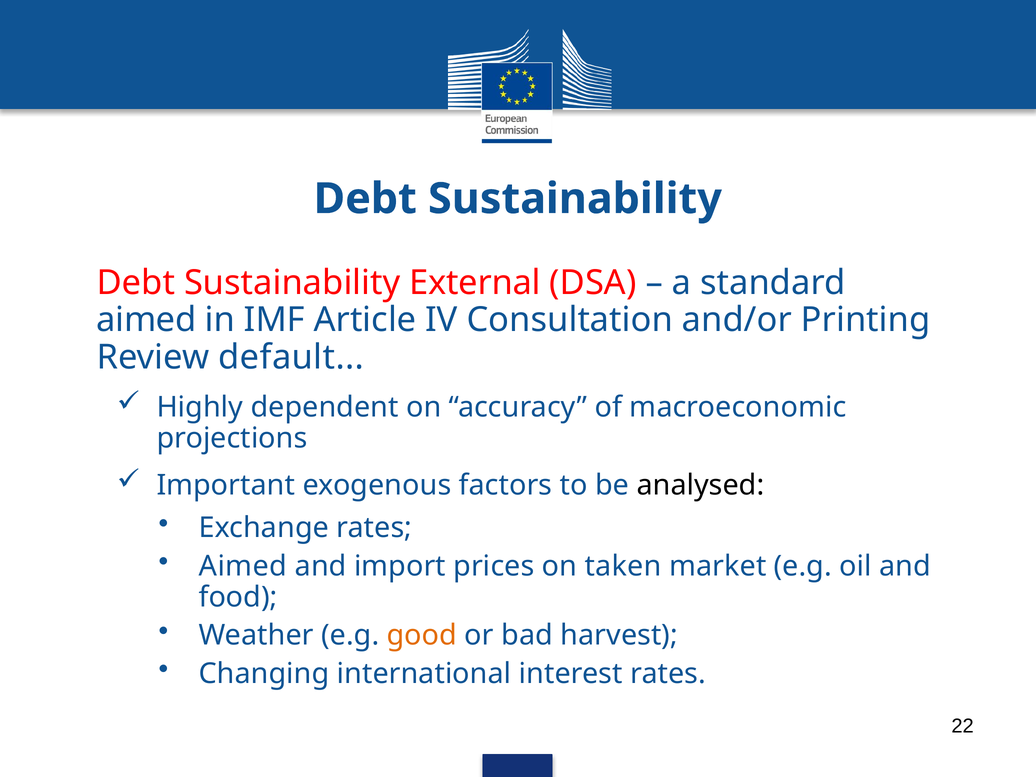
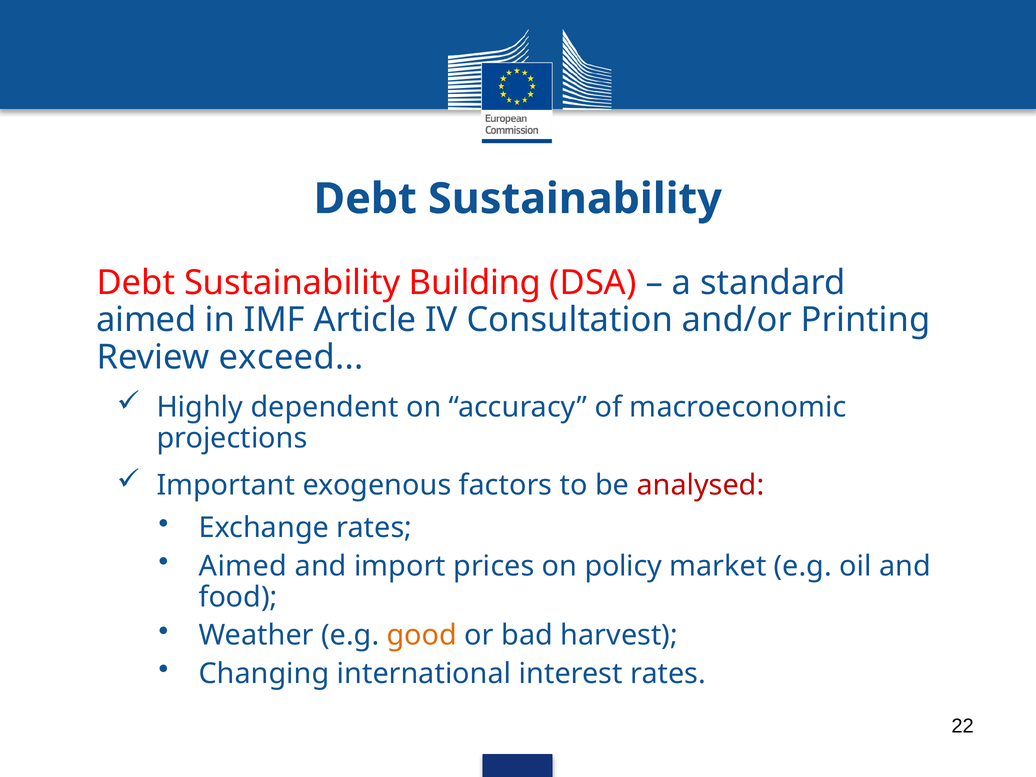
External: External -> Building (475, 283)
default: default -> exceed (291, 357)
analysed colour: black -> red (701, 485)
taken: taken -> policy (623, 566)
